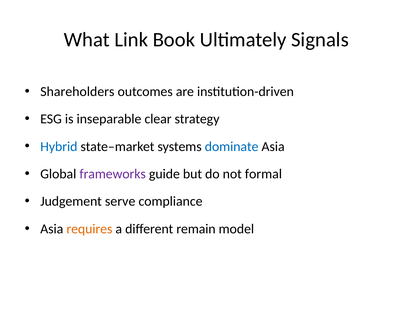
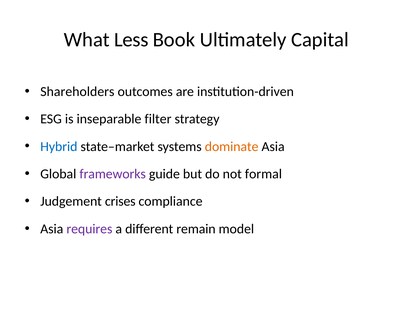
Link: Link -> Less (131, 40)
Signals: Signals -> Capital (320, 40)
clear: clear -> filter (158, 119)
dominate colour: blue -> orange (232, 147)
serve: serve -> crises (120, 202)
requires colour: orange -> purple (89, 229)
